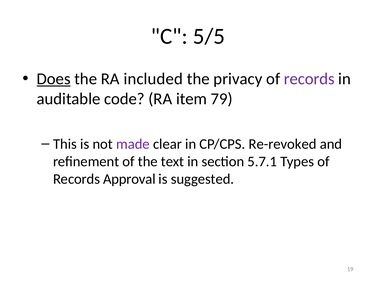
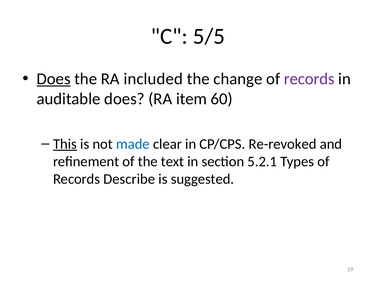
privacy: privacy -> change (238, 79)
auditable code: code -> does (124, 99)
79: 79 -> 60 (222, 99)
This underline: none -> present (65, 144)
made colour: purple -> blue (133, 144)
5.7.1: 5.7.1 -> 5.2.1 (262, 161)
Approval: Approval -> Describe (129, 179)
